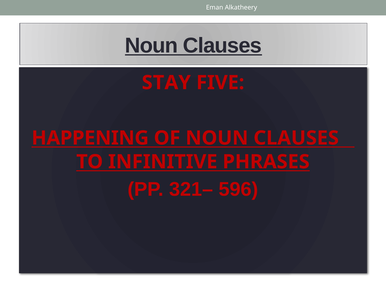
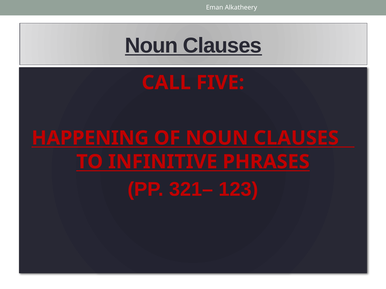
STAY: STAY -> CALL (166, 83)
596: 596 -> 123 (238, 190)
